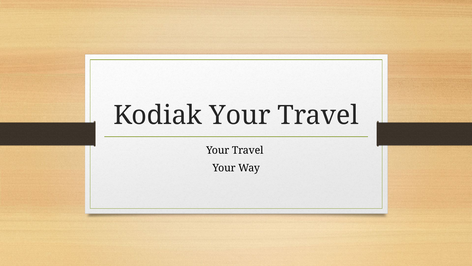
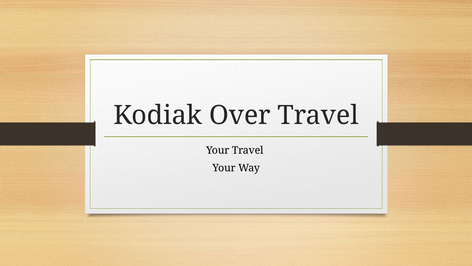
Kodiak Your: Your -> Over (240, 115)
